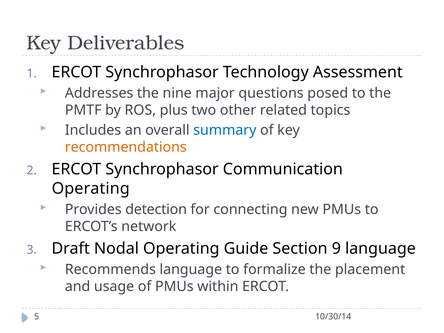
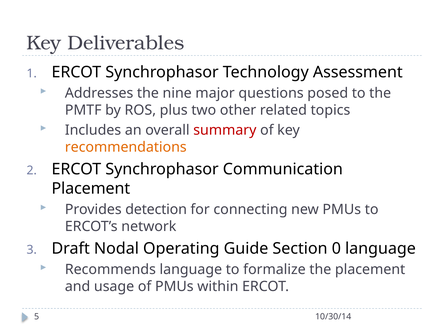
summary colour: blue -> red (225, 130)
Operating: Operating -> Placement (91, 188)
9: 9 -> 0 (336, 249)
